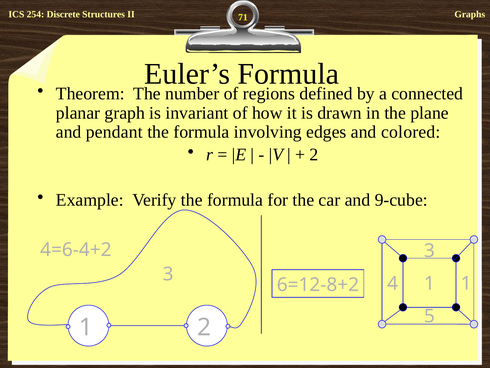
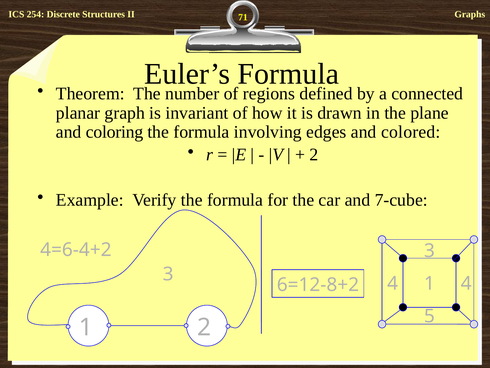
pendant: pendant -> coloring (115, 132)
9-cube: 9-cube -> 7-cube (401, 200)
1 1: 1 -> 4 (466, 283)
